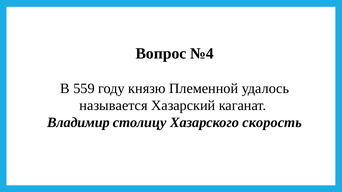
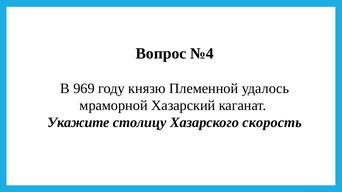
559: 559 -> 969 (84, 89)
называется: называется -> мраморной (114, 106)
Владимир: Владимир -> Укажите (78, 123)
